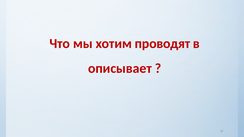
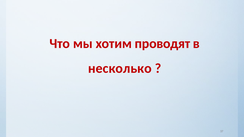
описывает: описывает -> несколько (120, 68)
